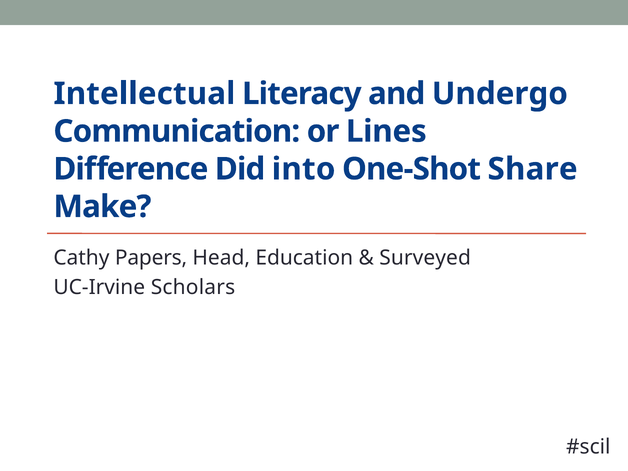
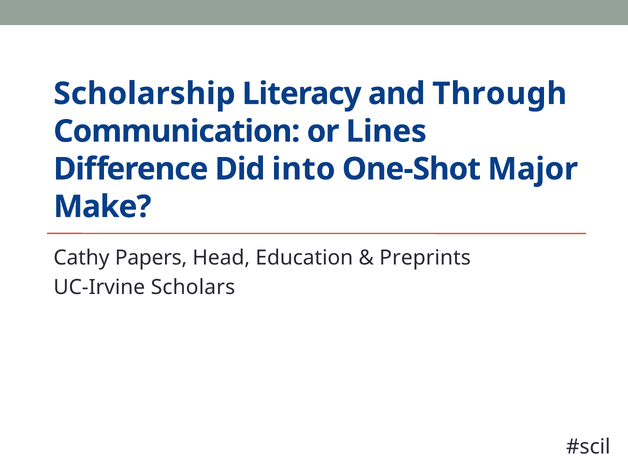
Intellectual: Intellectual -> Scholarship (144, 94)
Undergo: Undergo -> Through (500, 94)
Share: Share -> Major (533, 169)
Surveyed: Surveyed -> Preprints (425, 258)
